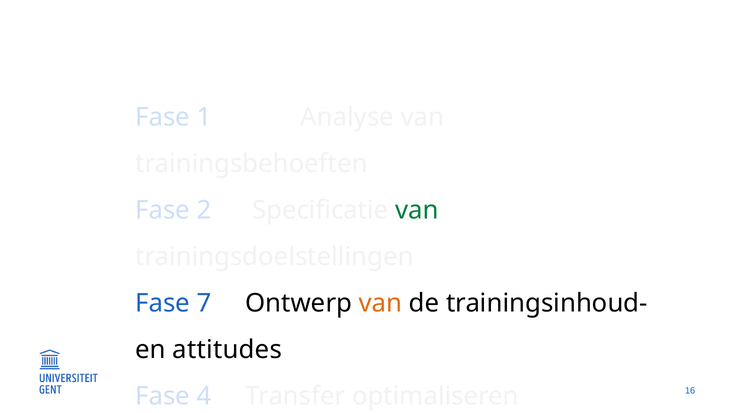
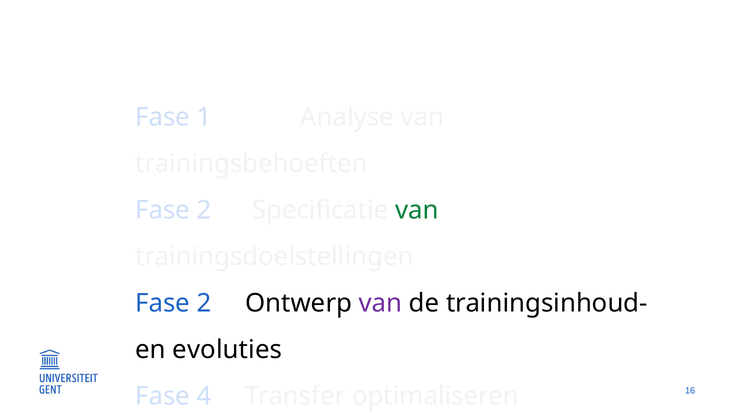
7: 7 -> 2 (204, 303)
van colour: orange -> purple (381, 303)
attitudes: attitudes -> evoluties (227, 350)
